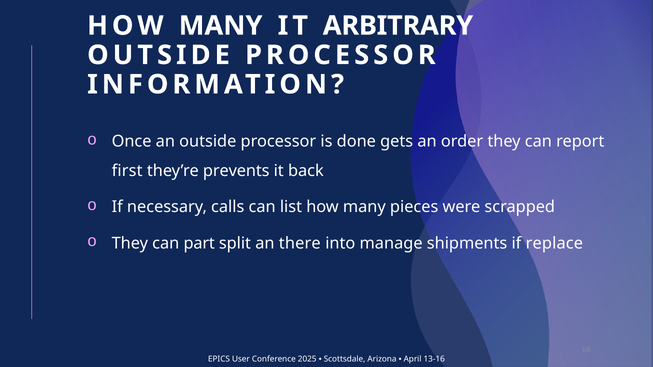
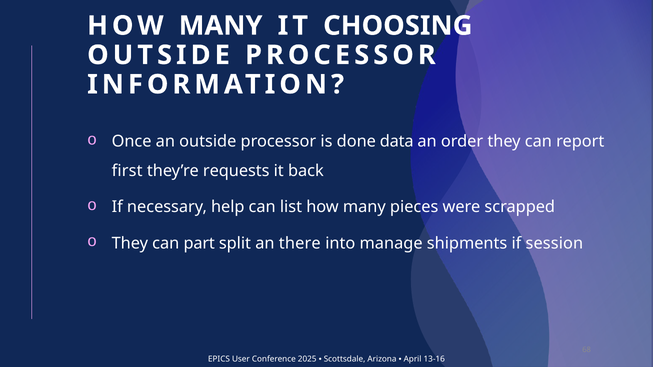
ARBITRARY: ARBITRARY -> CHOOSING (398, 26)
gets: gets -> data (397, 142)
prevents: prevents -> requests (236, 171)
calls: calls -> help (228, 207)
replace: replace -> session (554, 243)
